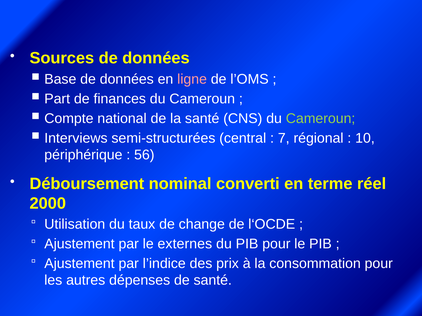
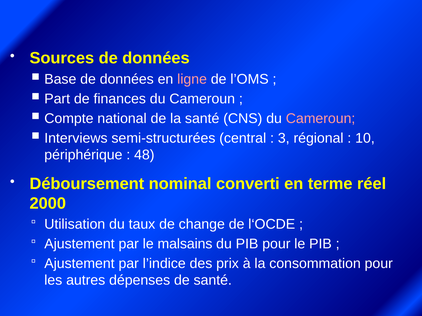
Cameroun colour: light green -> pink (321, 119)
7: 7 -> 3 (284, 138)
56: 56 -> 48 (144, 155)
externes: externes -> malsains (185, 244)
